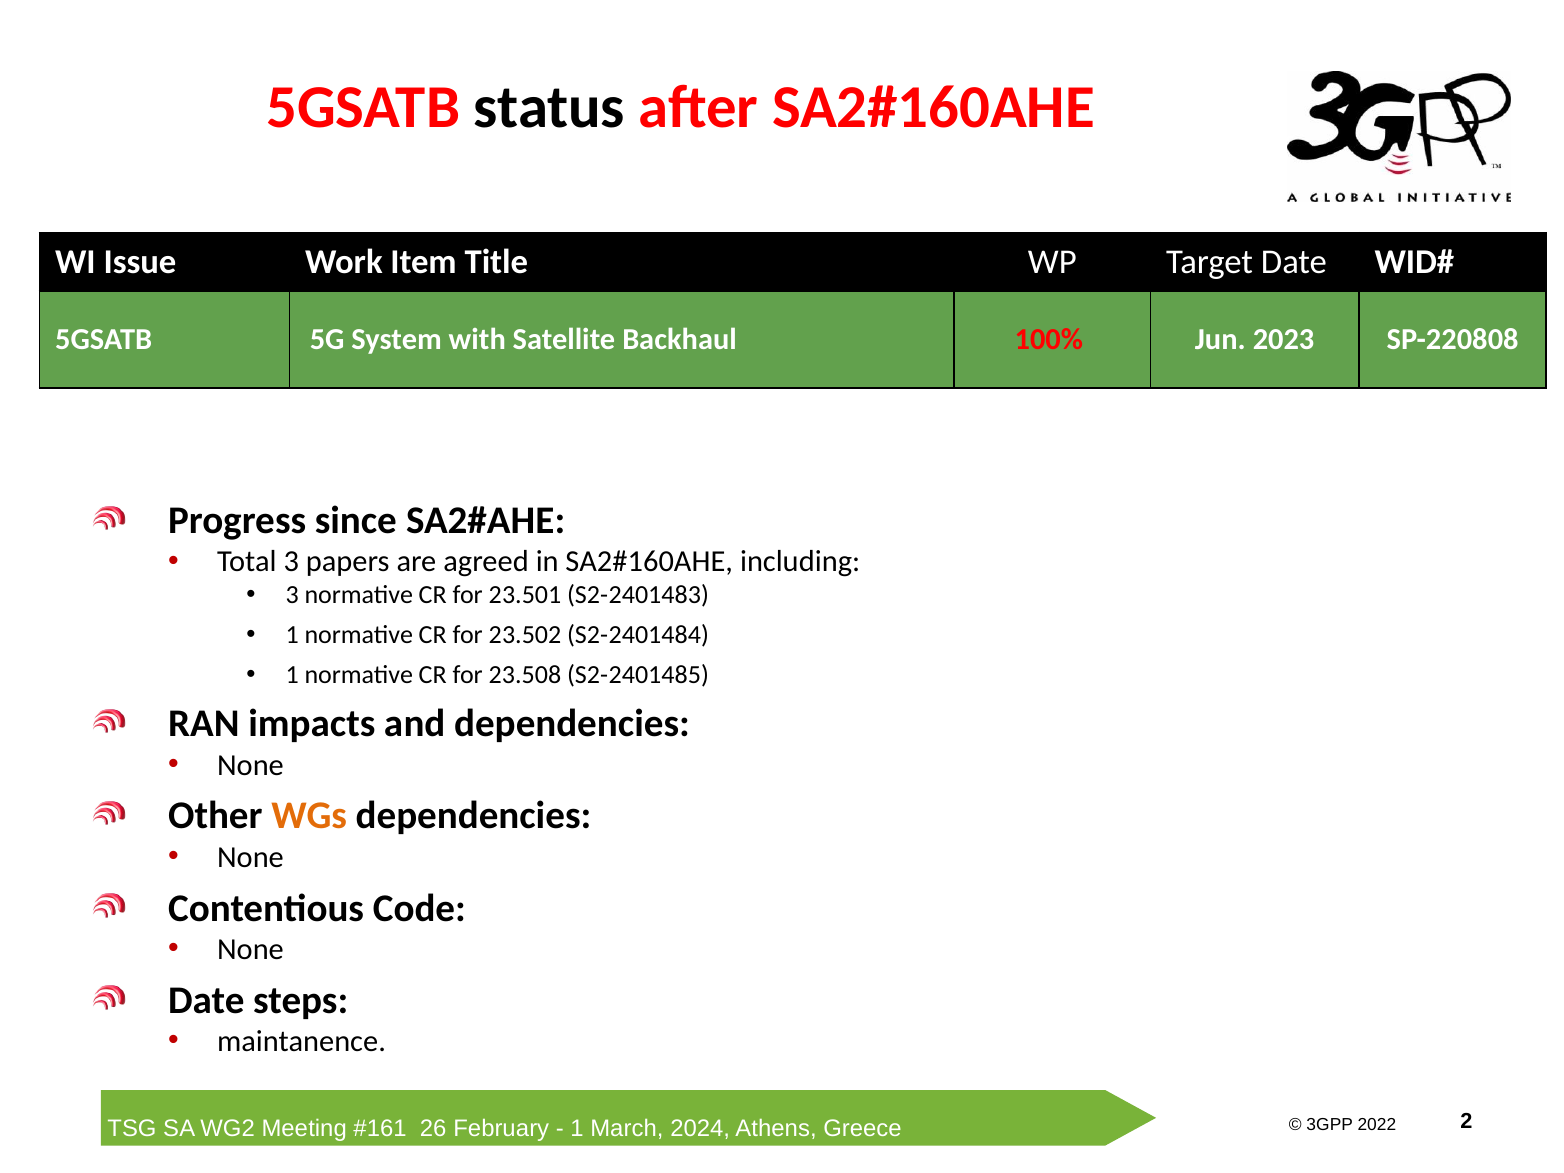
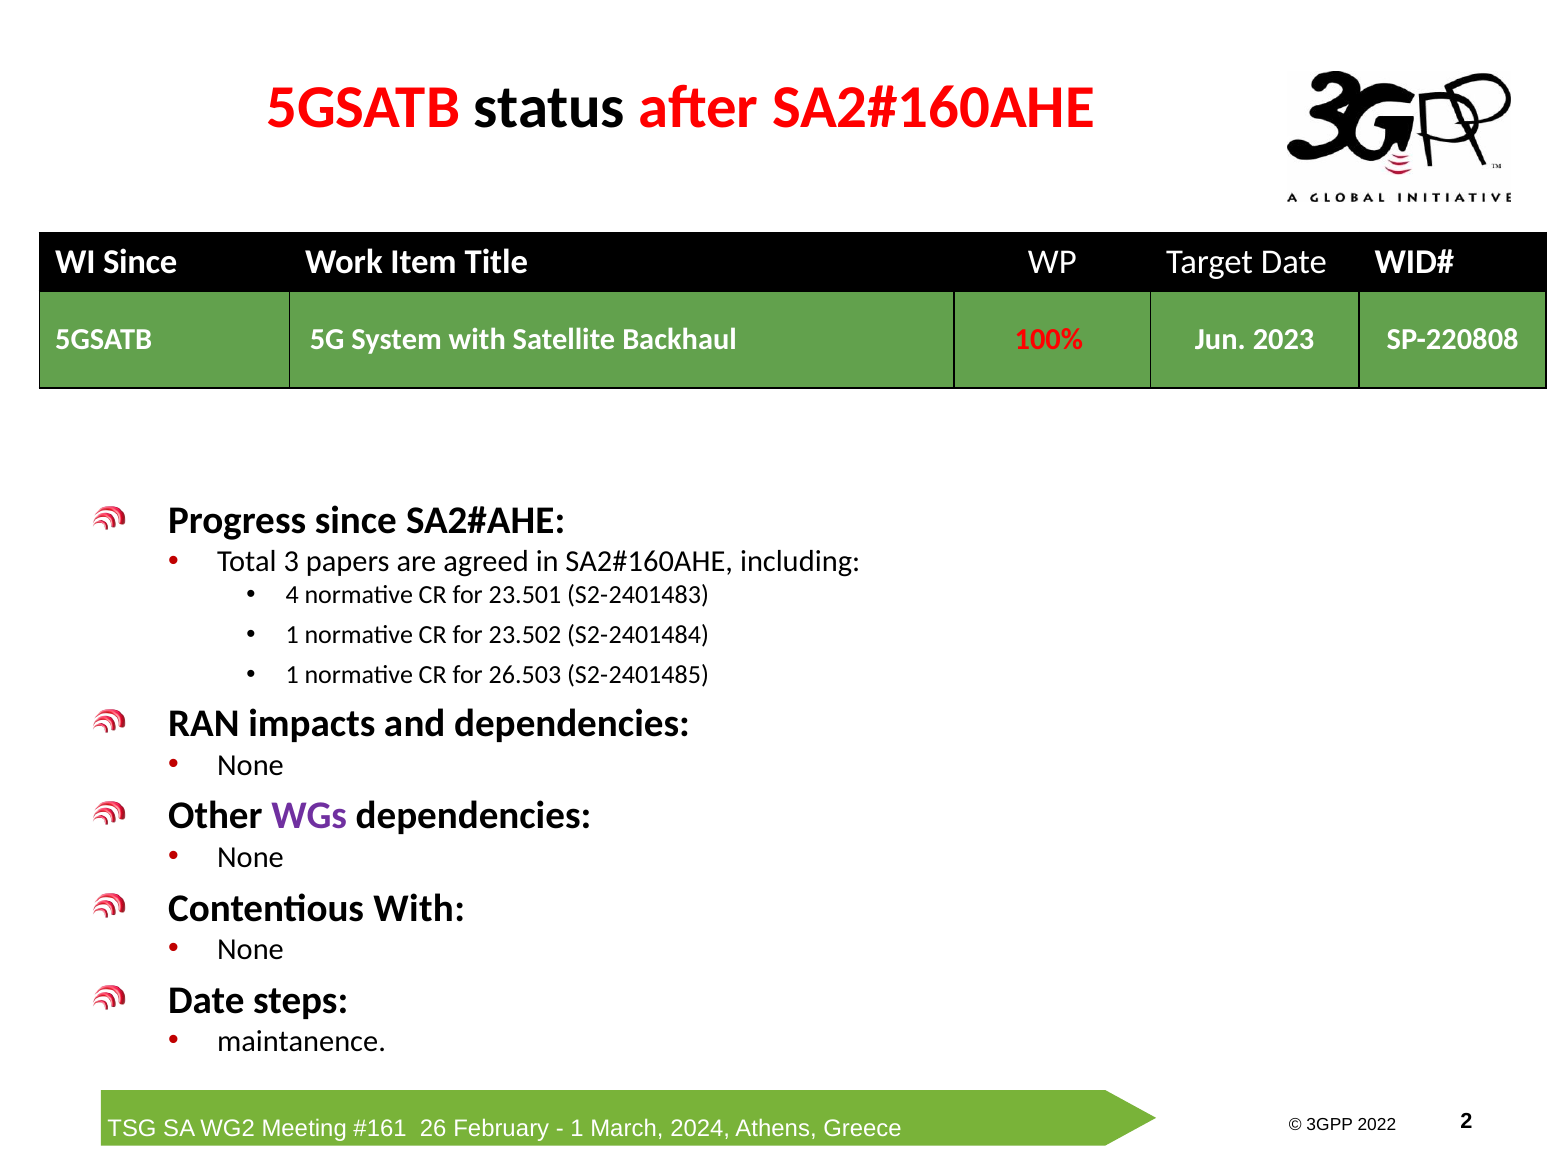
WI Issue: Issue -> Since (140, 262)
3: 3 -> 4 (292, 595)
23.508: 23.508 -> 26.503 (525, 675)
WGs colour: orange -> purple (309, 816)
Contentious Code: Code -> With (419, 908)
